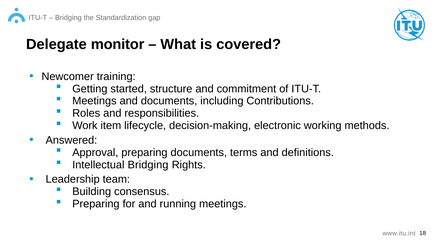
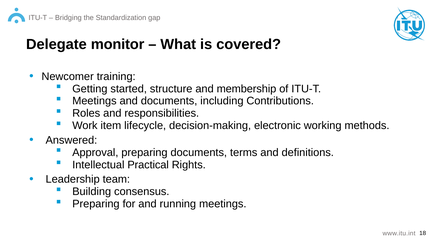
commitment: commitment -> membership (246, 89)
Intellectual Bridging: Bridging -> Practical (148, 165)
